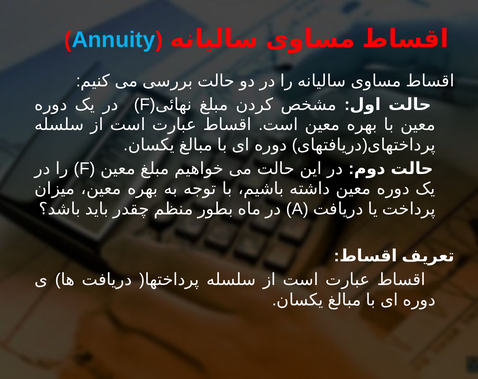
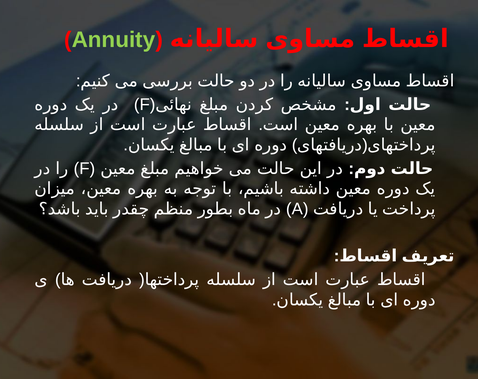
Annuity colour: light blue -> light green (113, 40)
